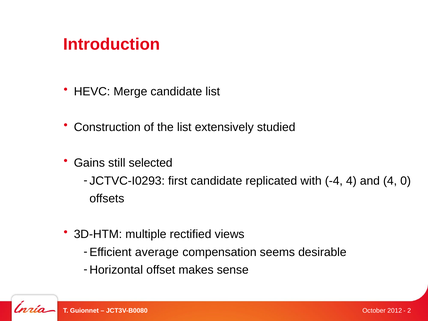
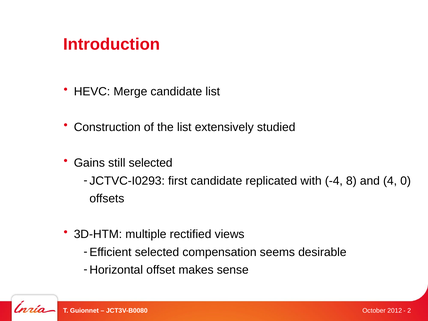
-4 4: 4 -> 8 (351, 181)
Efficient average: average -> selected (157, 252)
